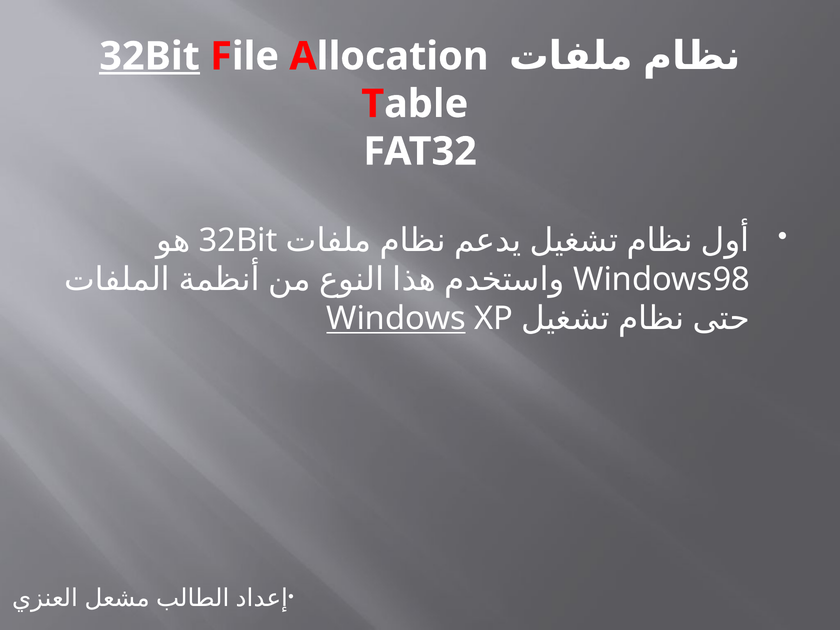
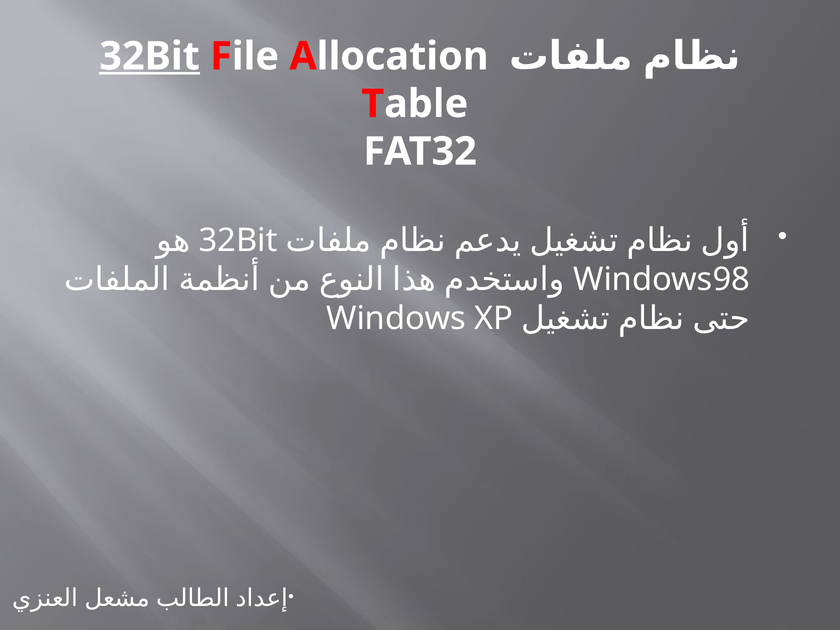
Windows underline: present -> none (396, 319)
